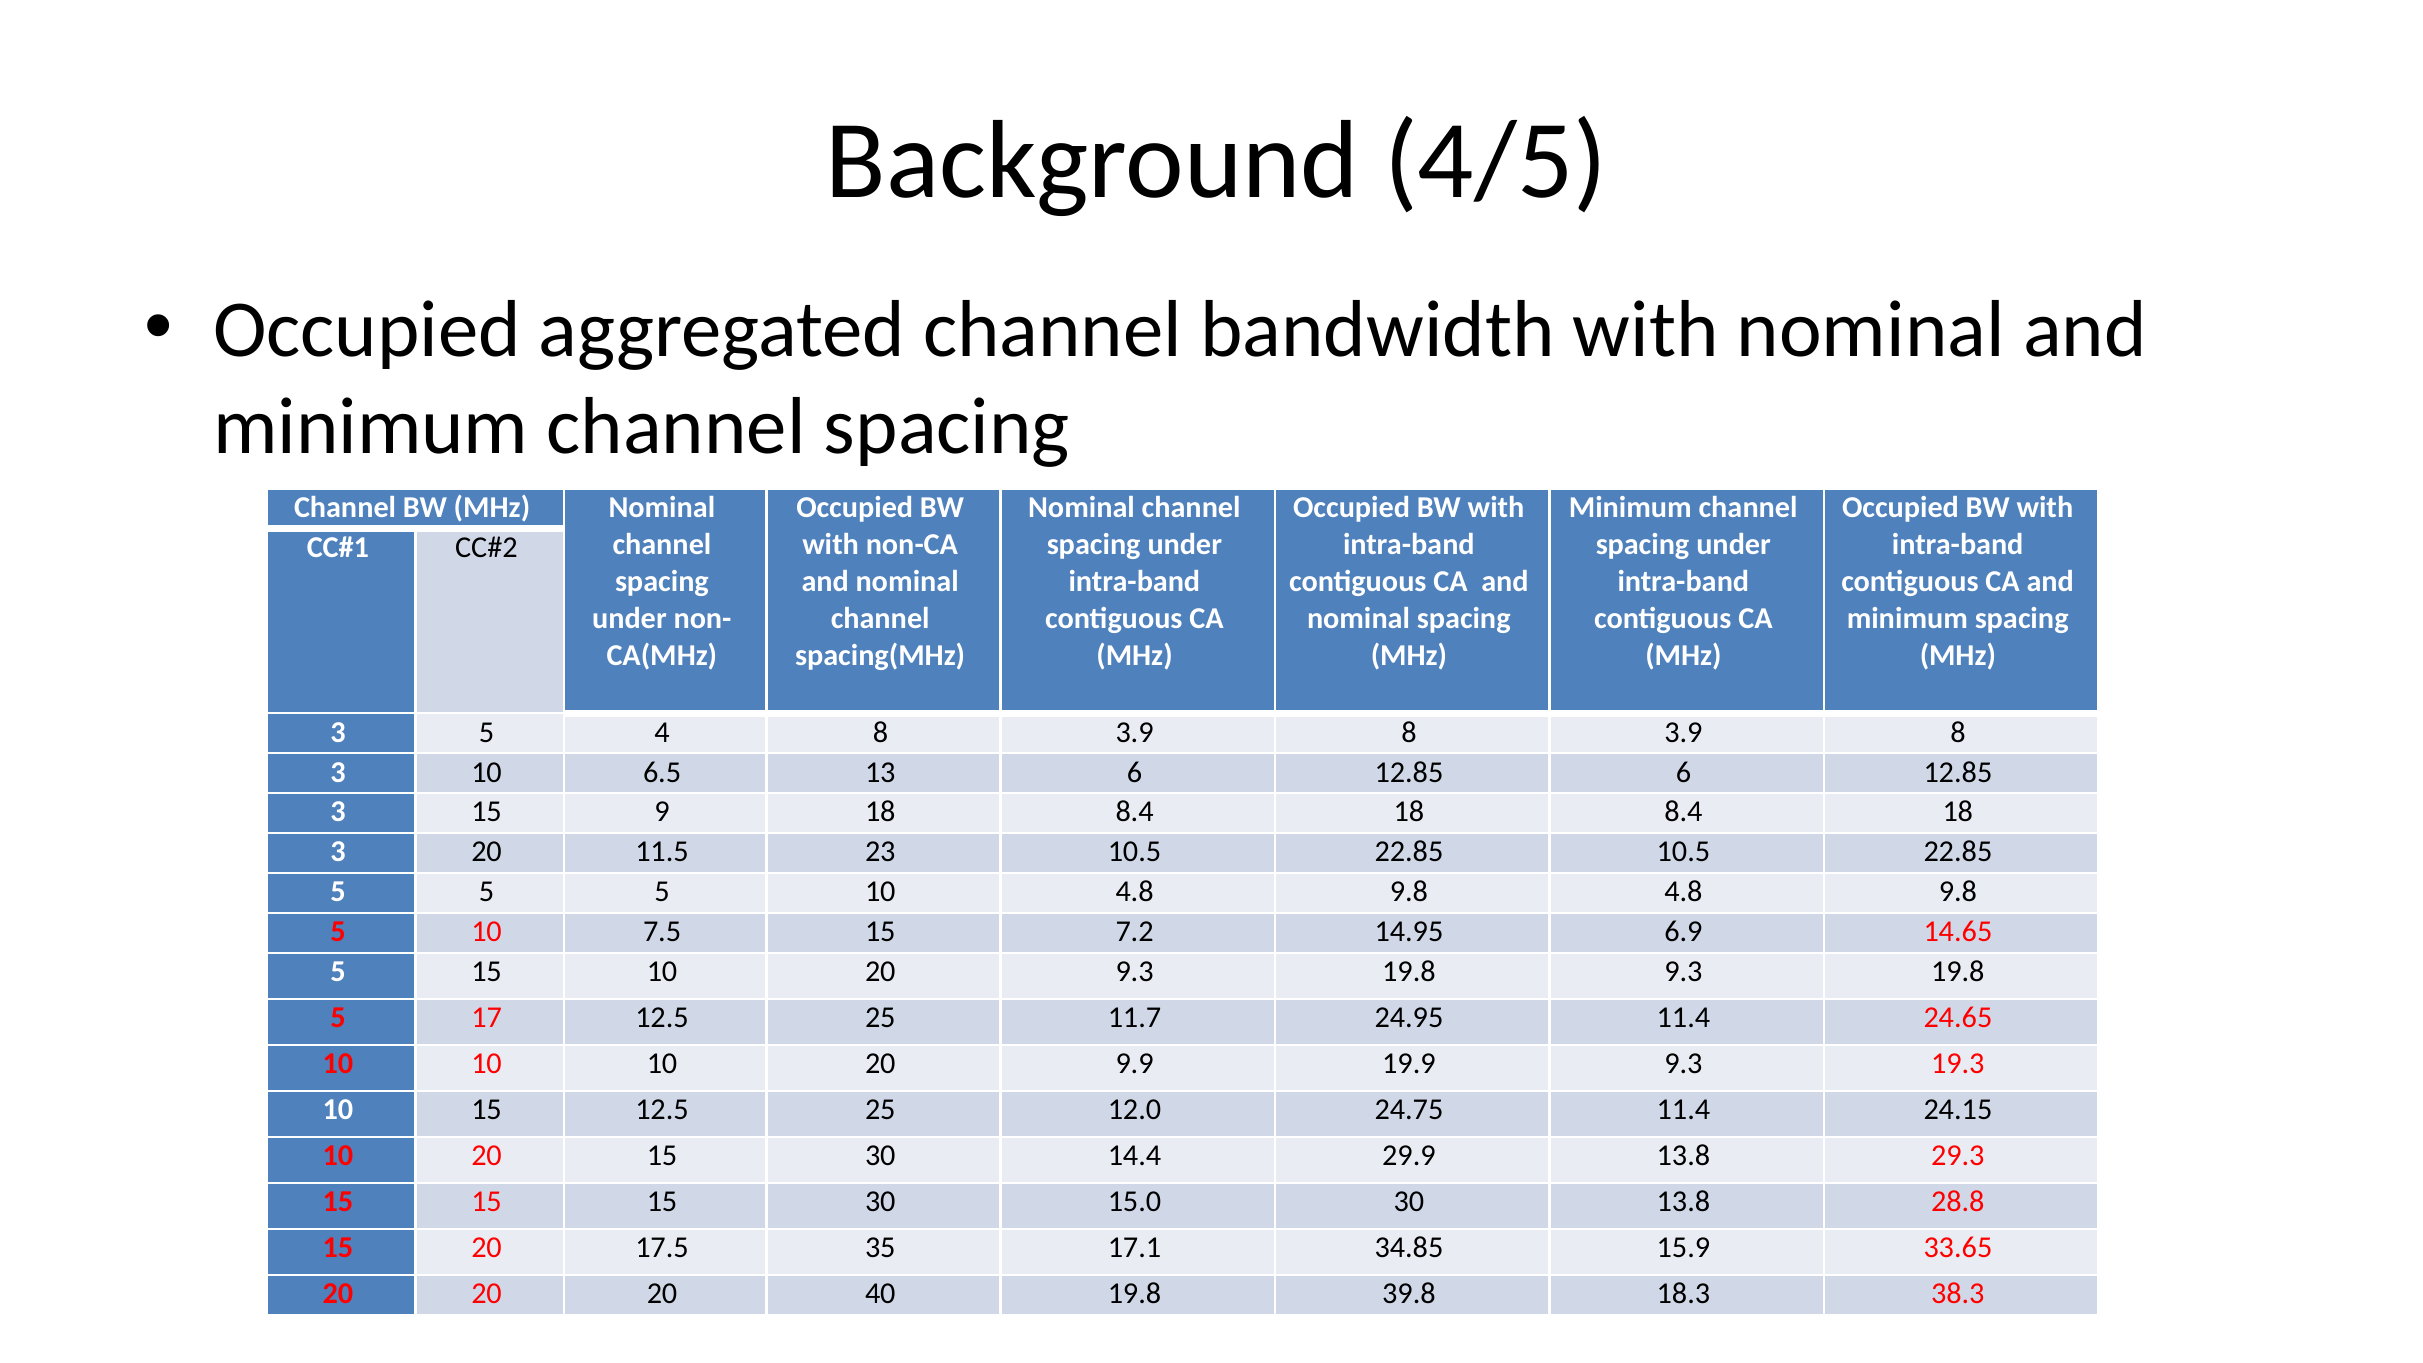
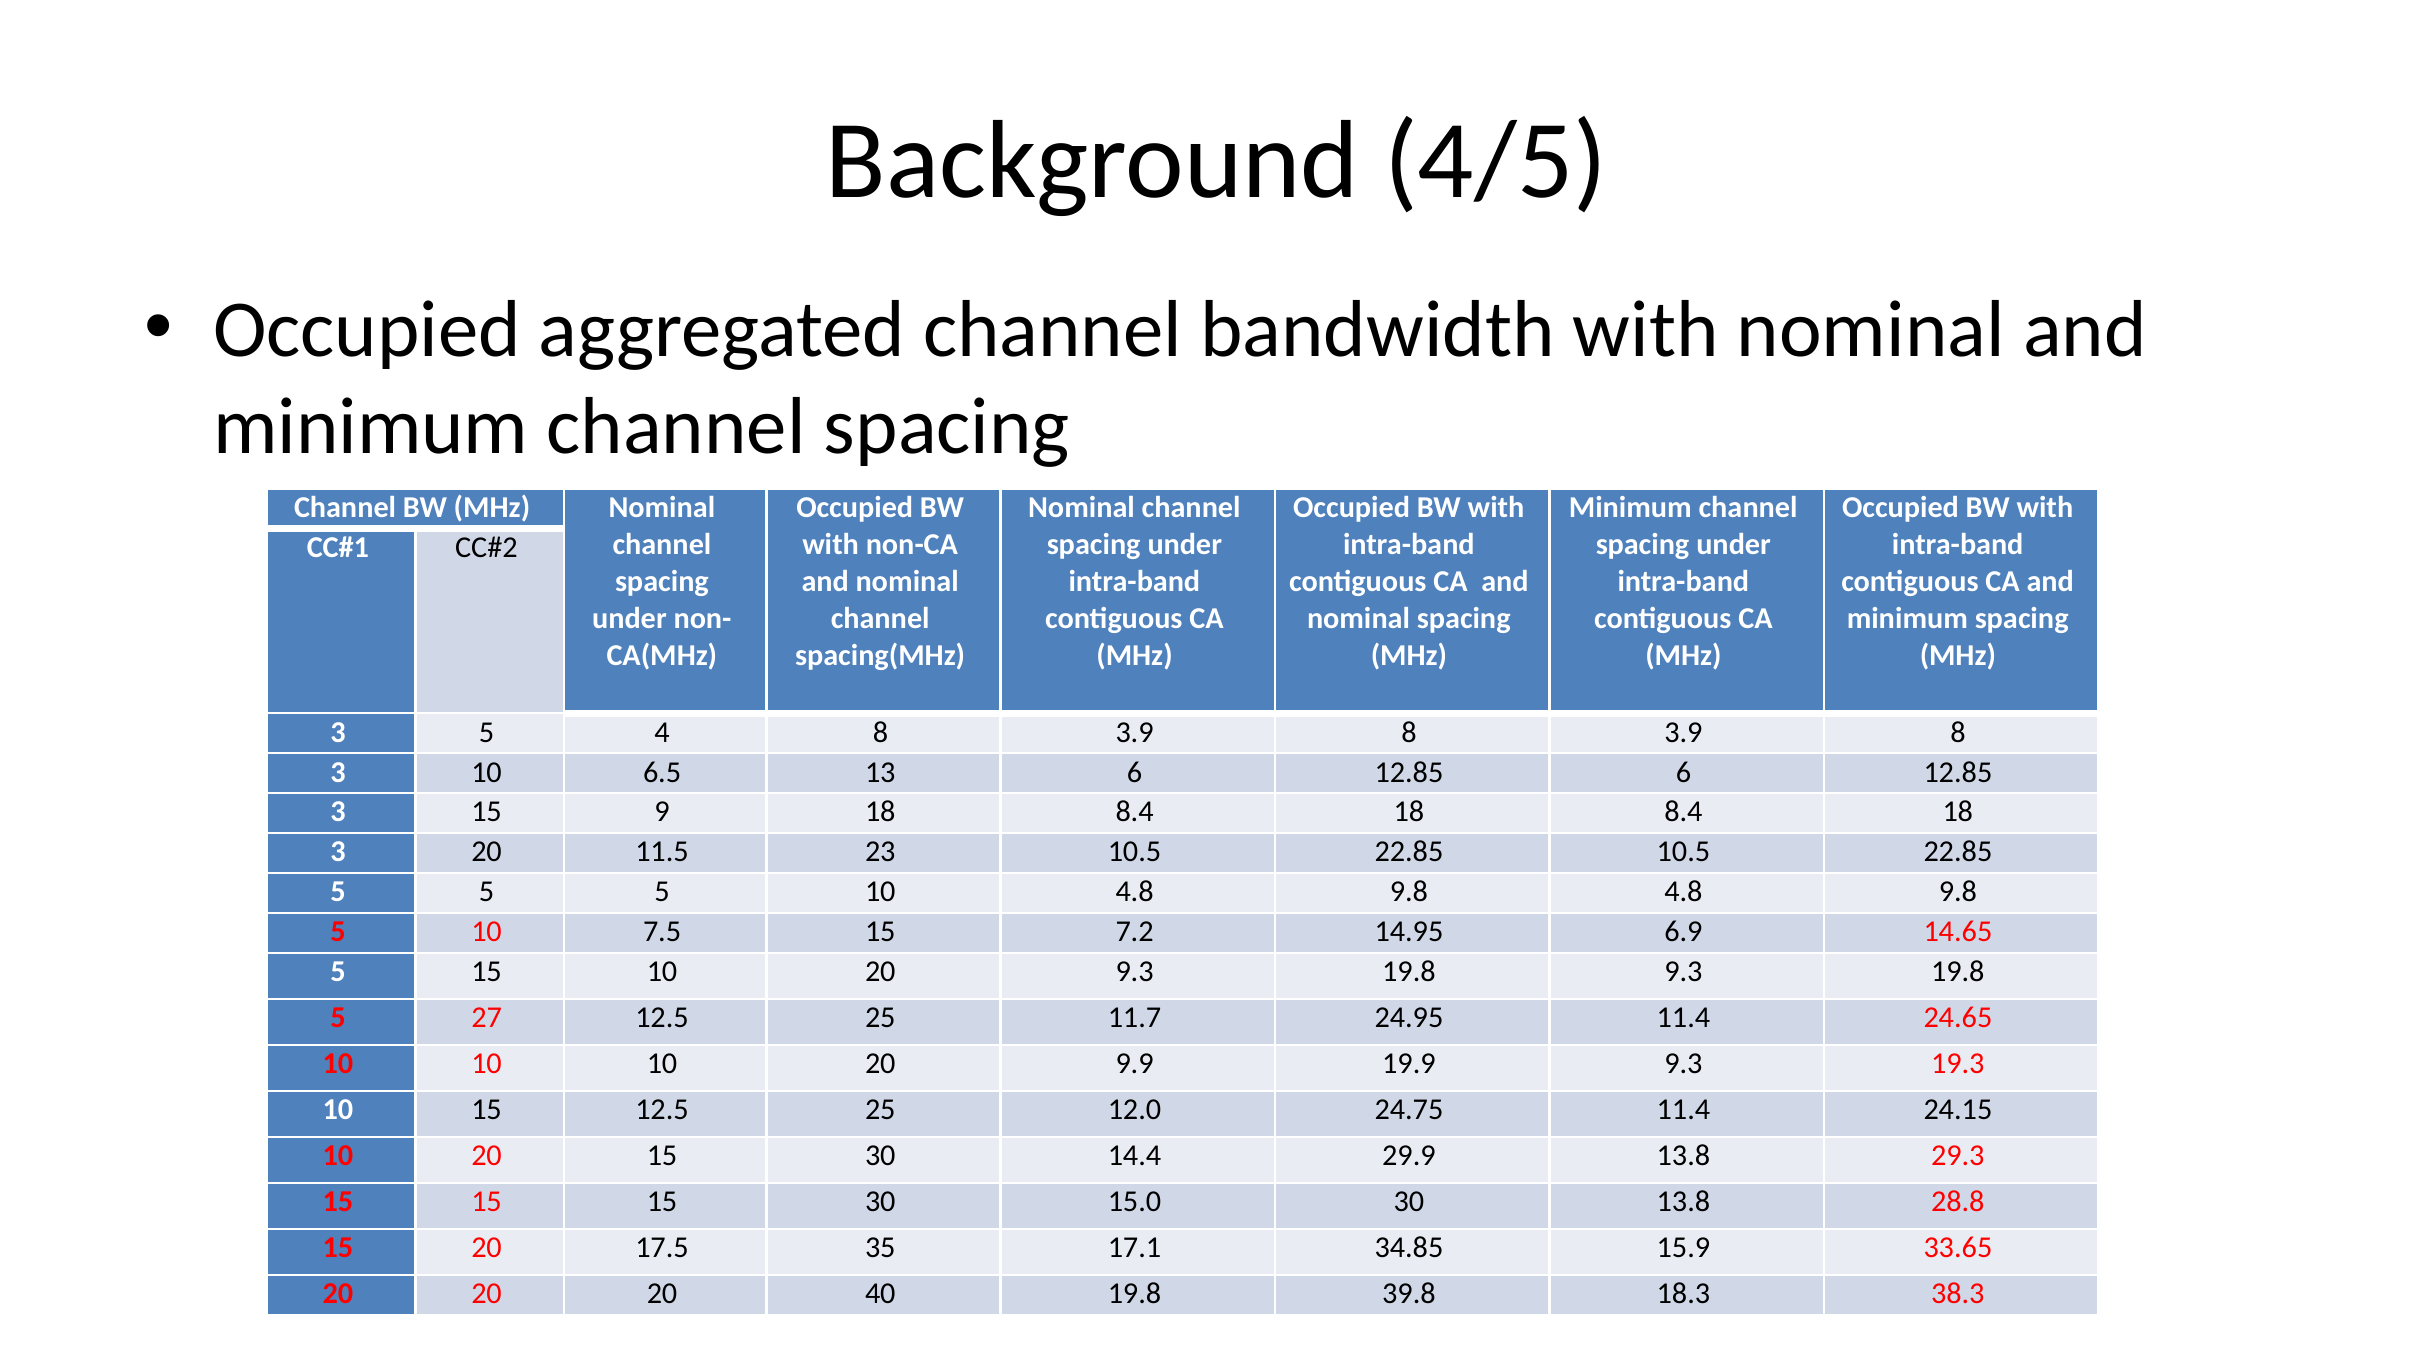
17: 17 -> 27 (487, 1018)
